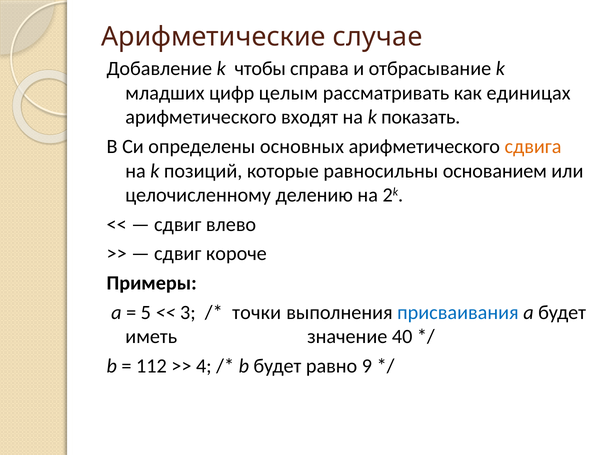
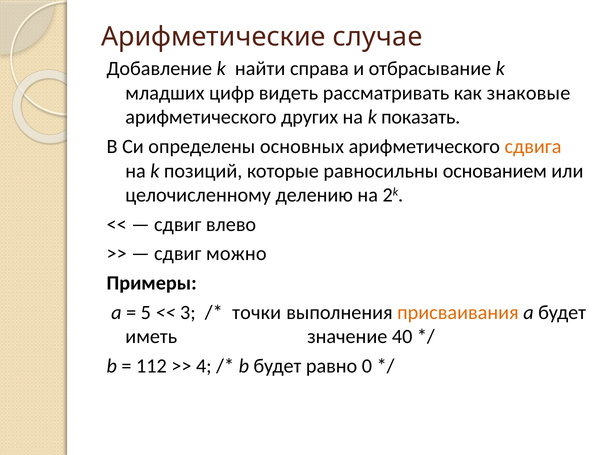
чтобы: чтобы -> найти (260, 69)
целым: целым -> видеть (288, 93)
единицах: единицах -> знаковые (529, 93)
входят: входят -> других (310, 117)
короче: короче -> можно (236, 254)
присваивания colour: blue -> orange (458, 312)
9: 9 -> 0 (367, 366)
